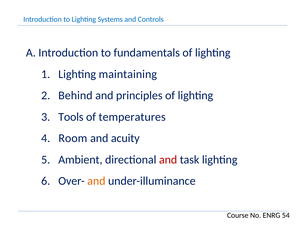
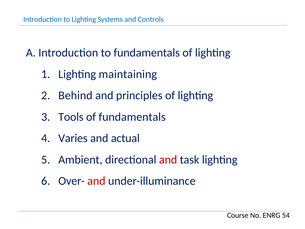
of temperatures: temperatures -> fundamentals (132, 117)
Room: Room -> Varies (73, 138)
acuity: acuity -> actual (125, 138)
and colour: orange -> red (96, 181)
